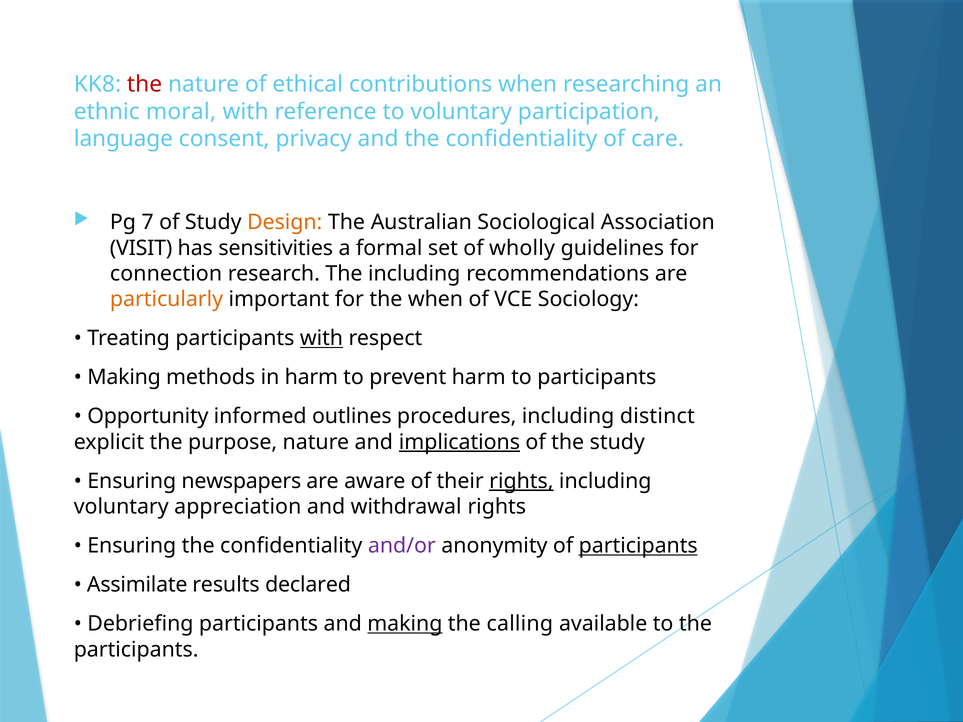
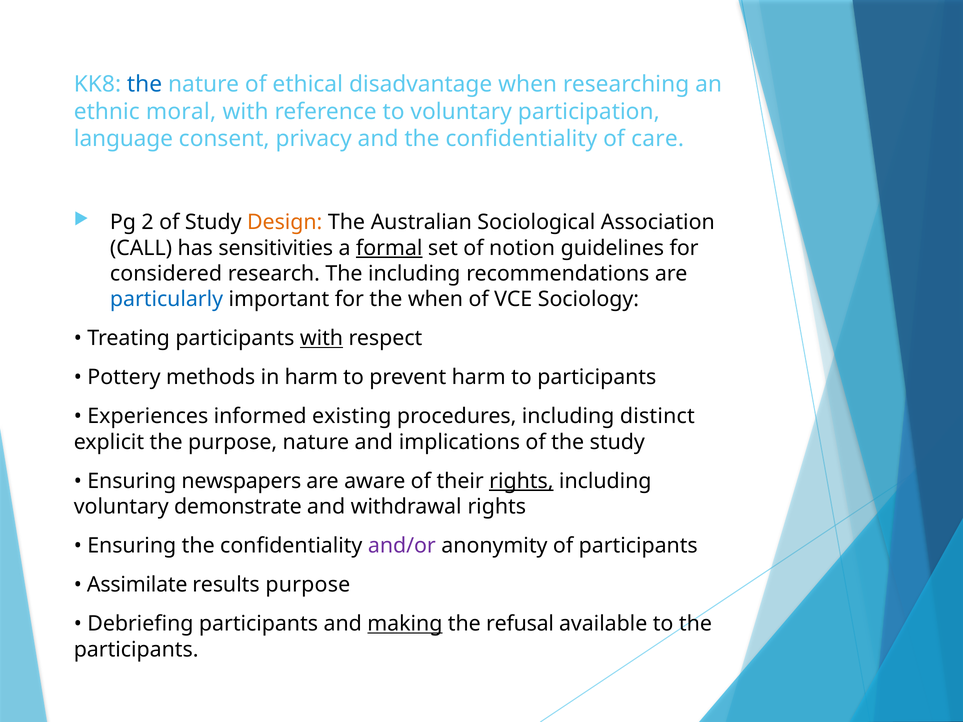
the colour: red -> blue (145, 84)
contributions: contributions -> disadvantage (421, 84)
7: 7 -> 2 (148, 222)
VISIT: VISIT -> CALL (141, 248)
formal underline: none -> present (389, 248)
wholly: wholly -> notion (522, 248)
connection: connection -> considered (166, 274)
particularly colour: orange -> blue (167, 299)
Making: Making -> Pottery (124, 378)
Opportunity: Opportunity -> Experiences (148, 417)
outlines: outlines -> existing (352, 417)
implications underline: present -> none (459, 442)
appreciation: appreciation -> demonstrate (238, 507)
participants underline: present -> none (638, 546)
results declared: declared -> purpose (308, 585)
calling: calling -> refusal (520, 624)
